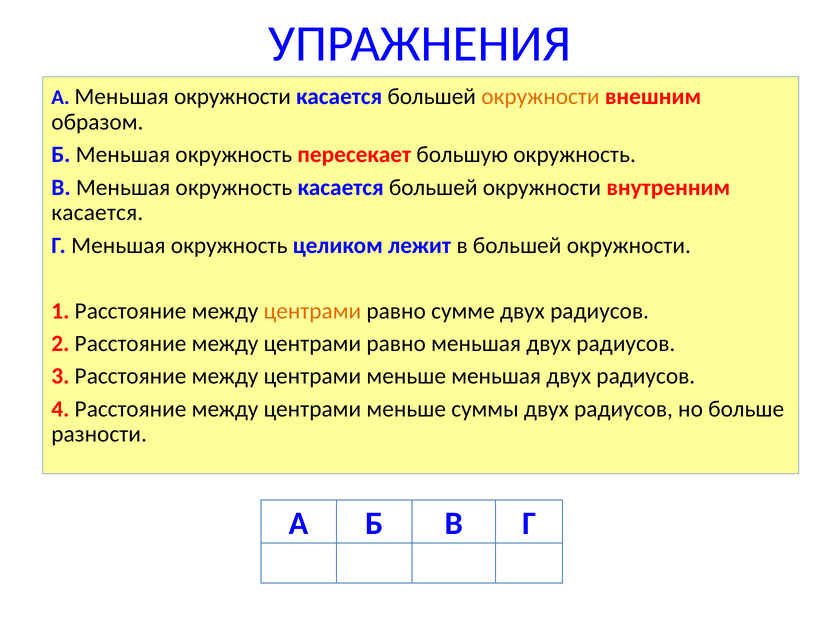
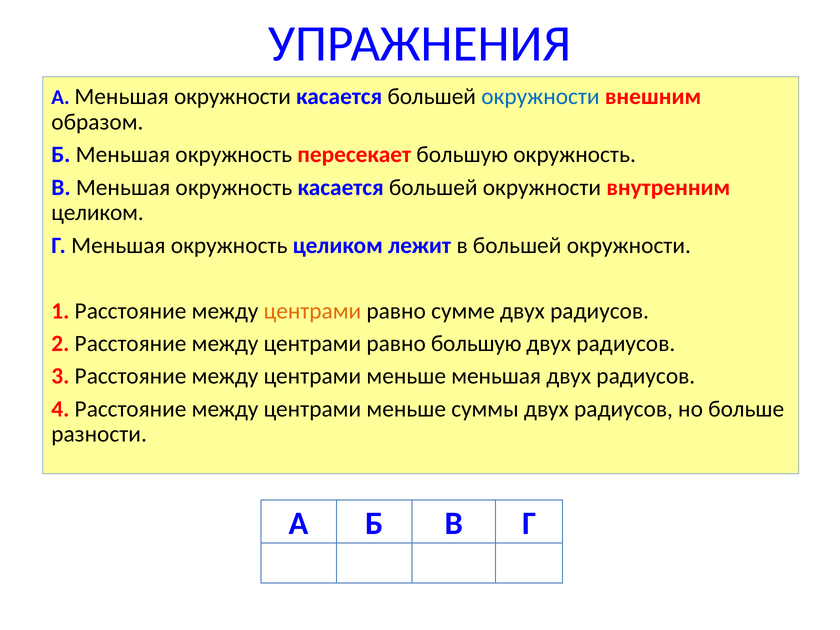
окружности colour: orange -> blue (540, 97)
касается: касается -> целиком (98, 213)
равно меньшая: меньшая -> большую (476, 344)
